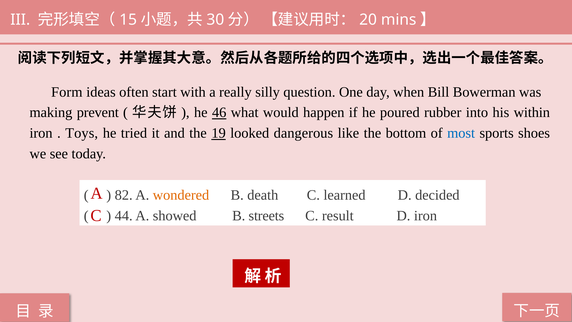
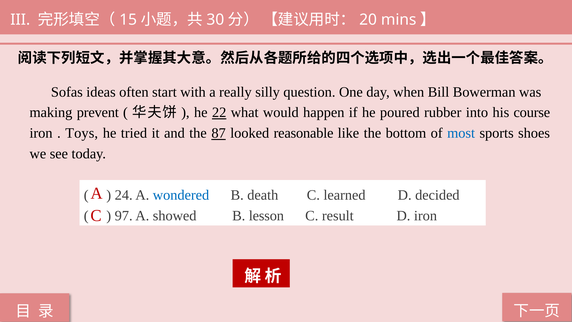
Form: Form -> Sofas (67, 92)
46: 46 -> 22 (219, 112)
within: within -> course (532, 112)
19: 19 -> 87 (219, 133)
dangerous: dangerous -> reasonable (304, 133)
82: 82 -> 24 (124, 195)
wondered colour: orange -> blue (181, 195)
44: 44 -> 97 (124, 216)
streets: streets -> lesson (266, 216)
